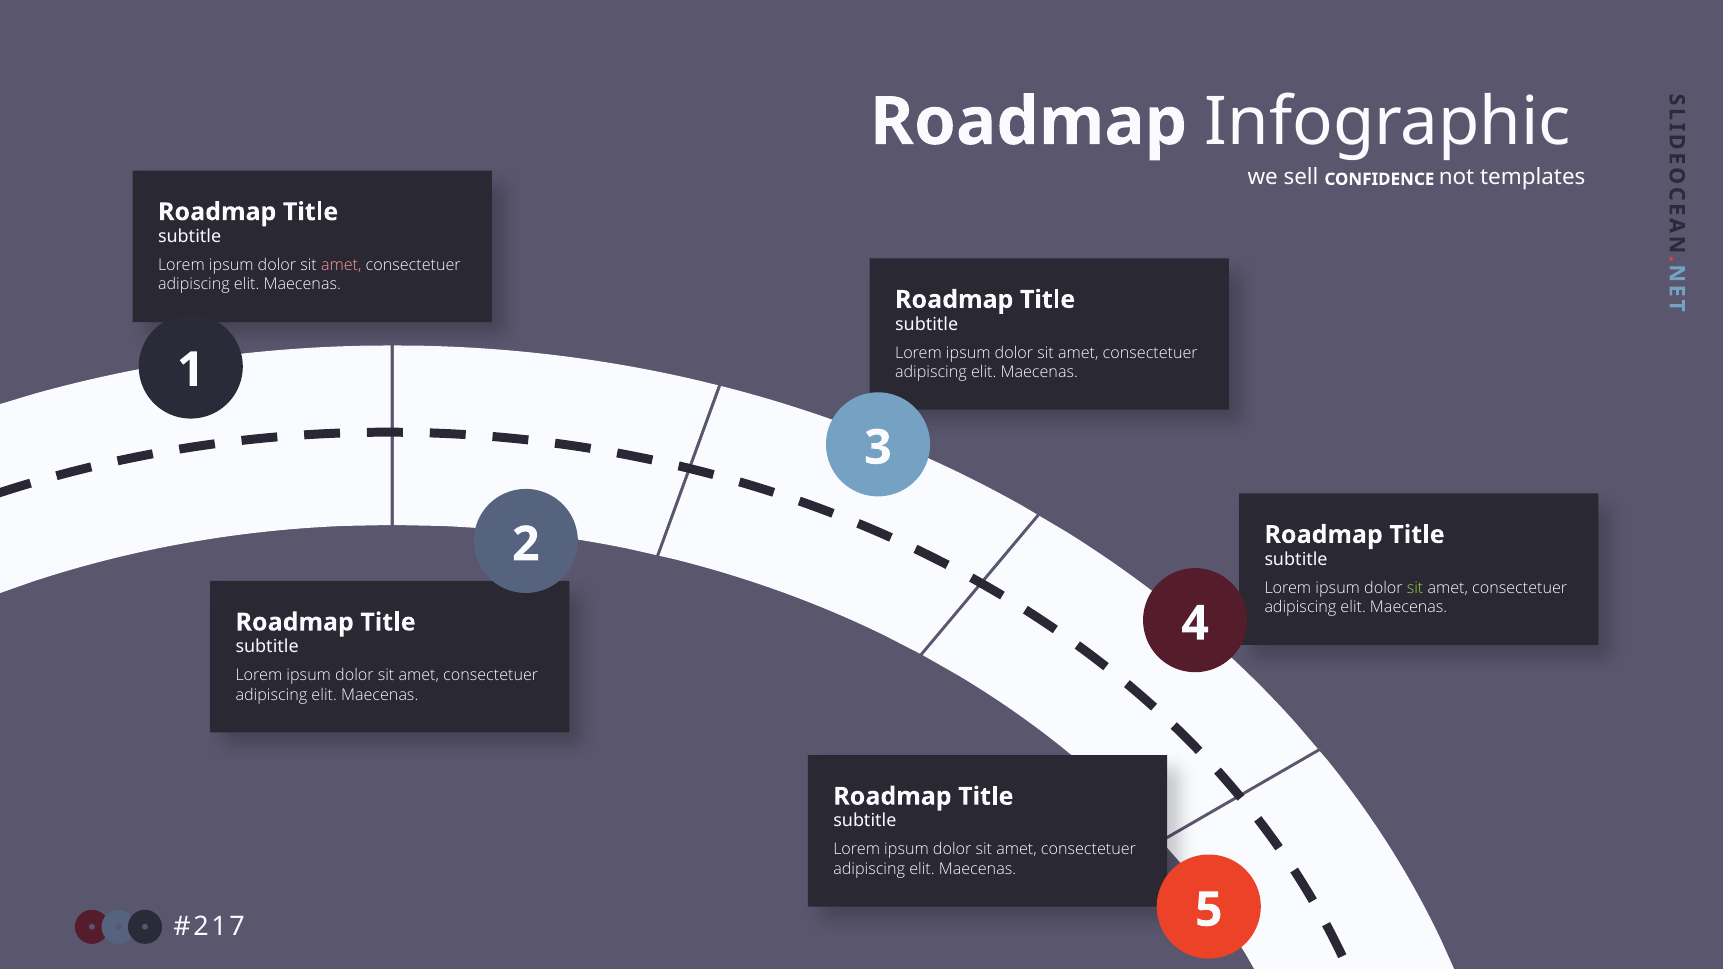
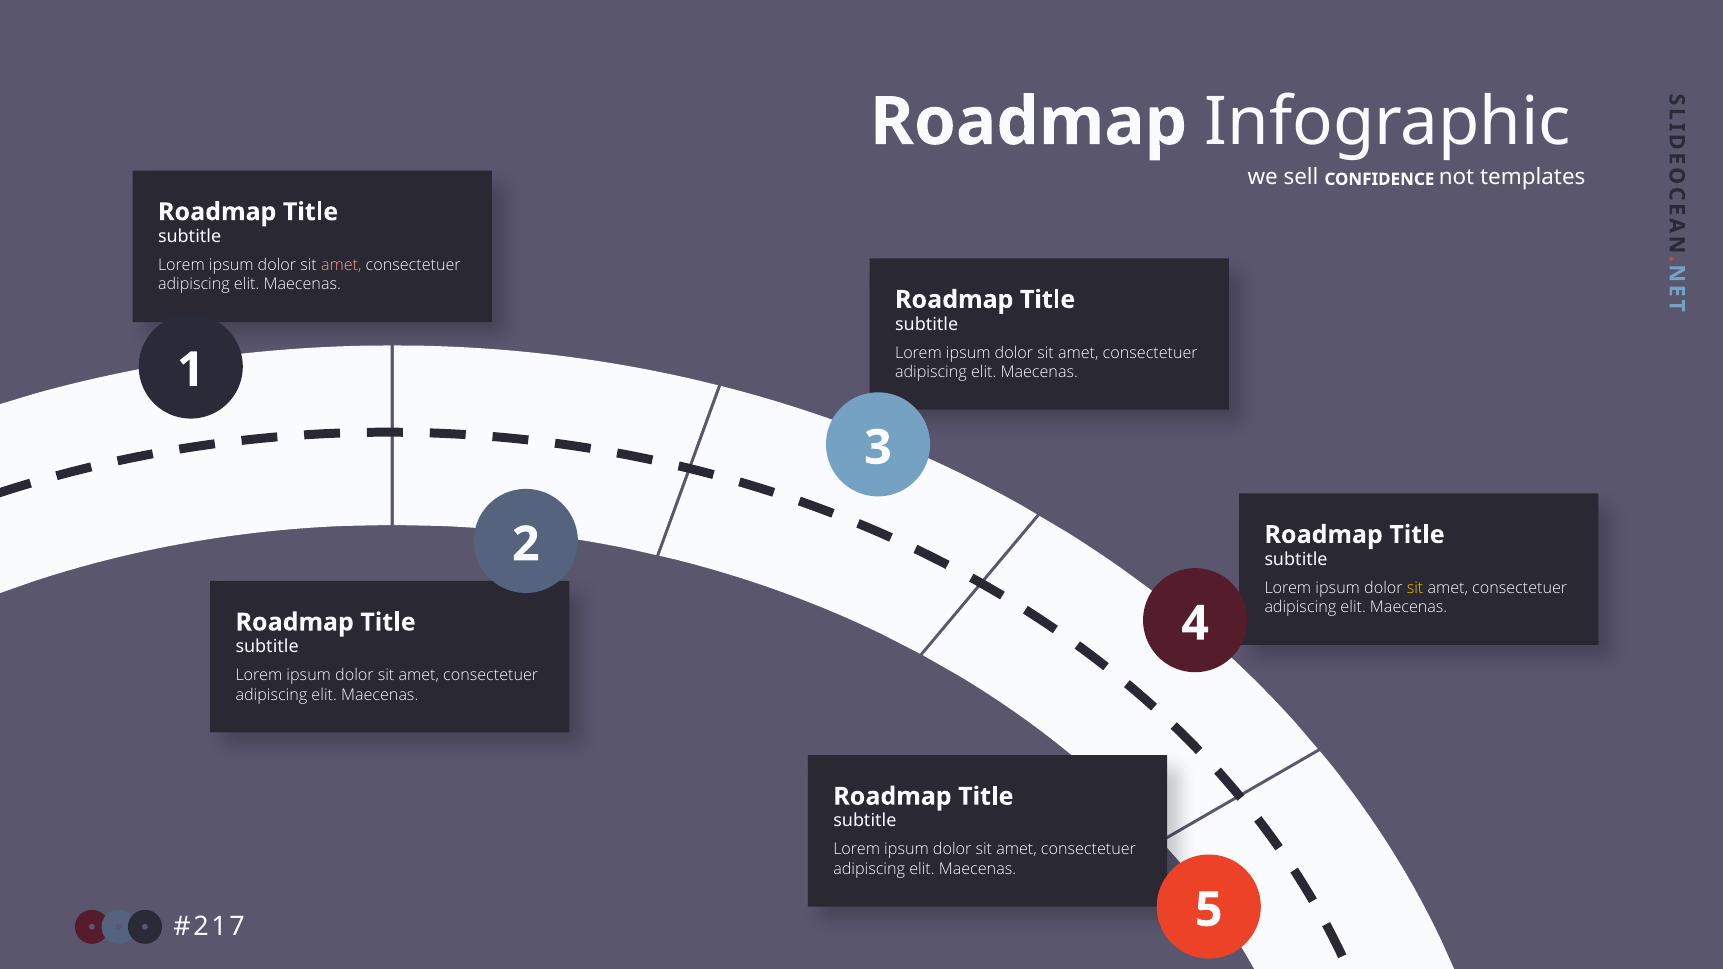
sit colour: light green -> yellow (1415, 588)
